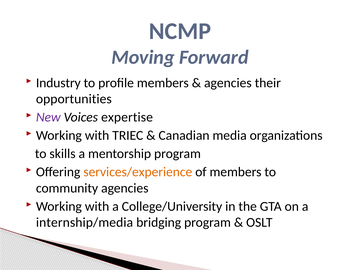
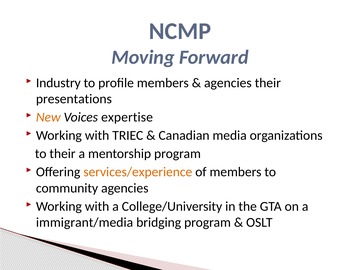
opportunities: opportunities -> presentations (74, 99)
New colour: purple -> orange (48, 117)
to skills: skills -> their (63, 154)
internship/media: internship/media -> immigrant/media (85, 223)
